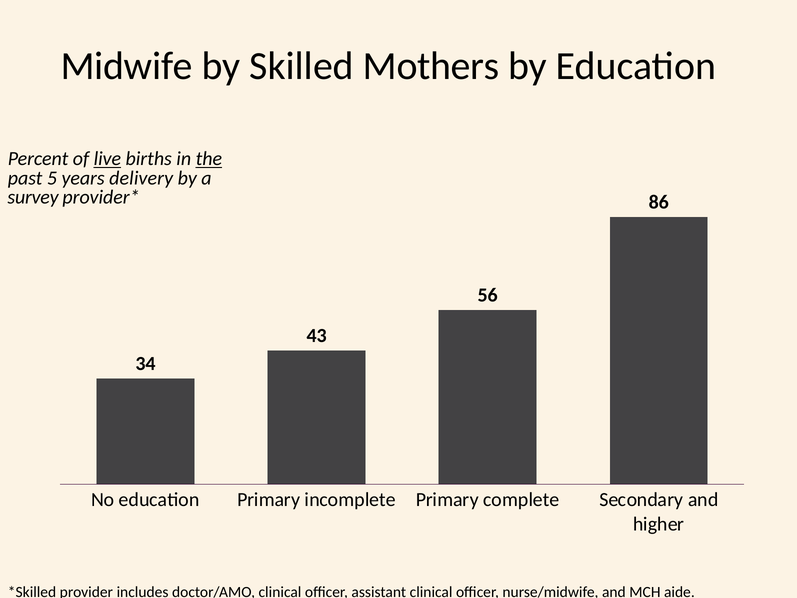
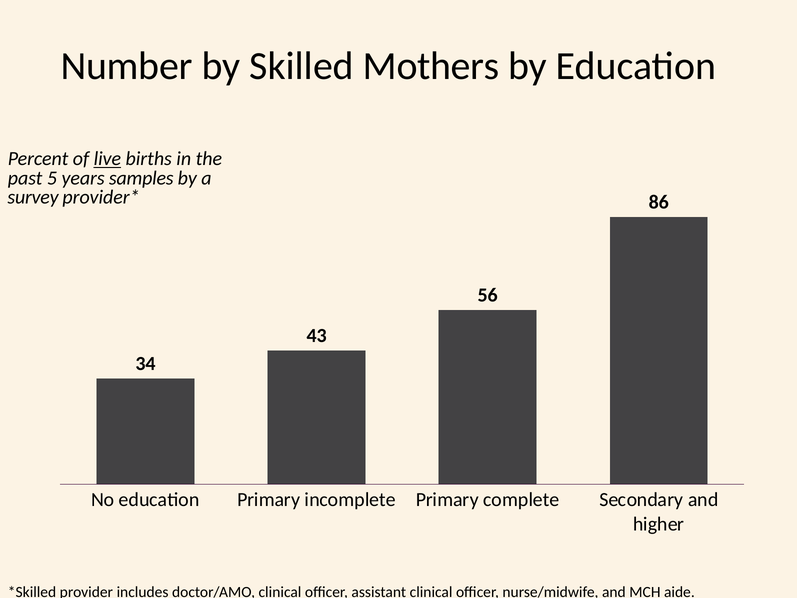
Midwife: Midwife -> Number (127, 66)
the underline: present -> none (209, 159)
delivery: delivery -> samples (141, 178)
